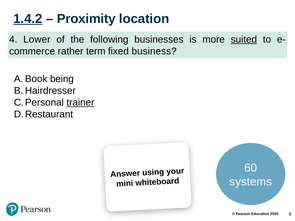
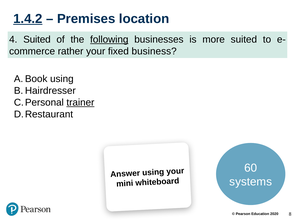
Proximity: Proximity -> Premises (86, 19)
4 Lower: Lower -> Suited (37, 40)
following underline: none -> present (109, 40)
suited underline: present -> none (244, 40)
rather term: term -> your (96, 51)
being: being -> using (62, 79)
